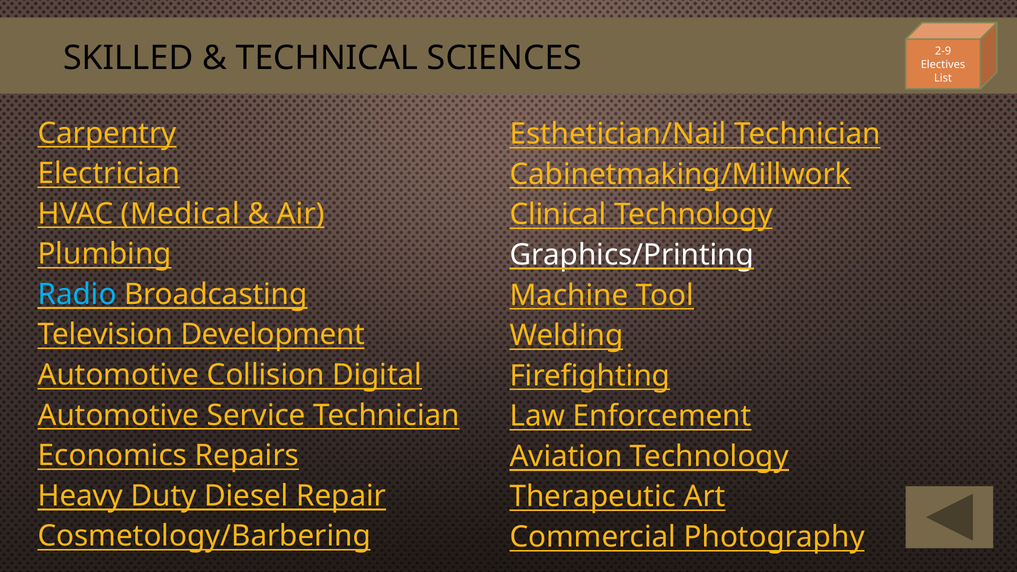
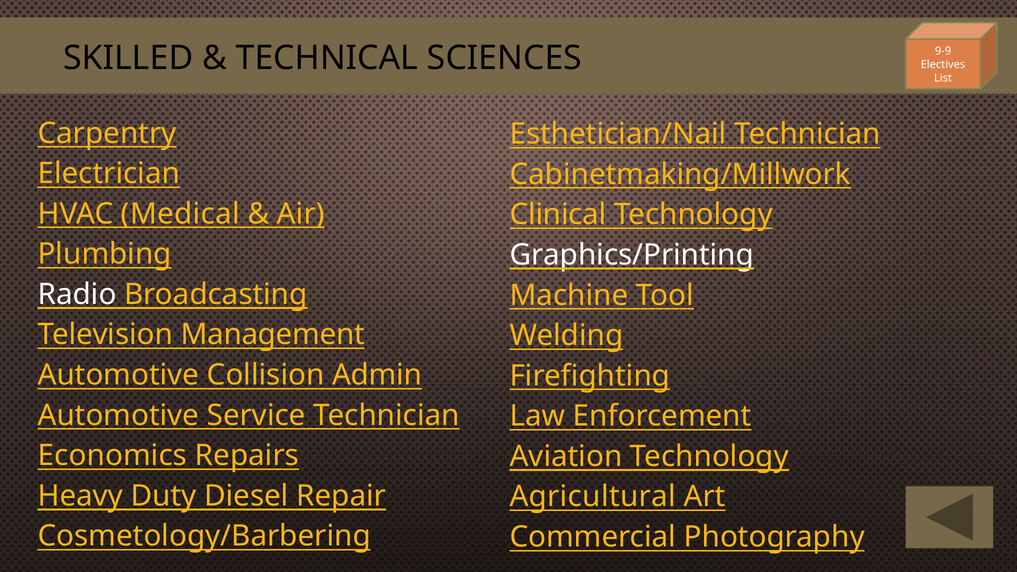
2-9: 2-9 -> 9-9 (943, 51)
Radio colour: light blue -> white (77, 294)
Development: Development -> Management (273, 335)
Digital: Digital -> Admin (377, 375)
Therapeutic: Therapeutic -> Agricultural (593, 497)
